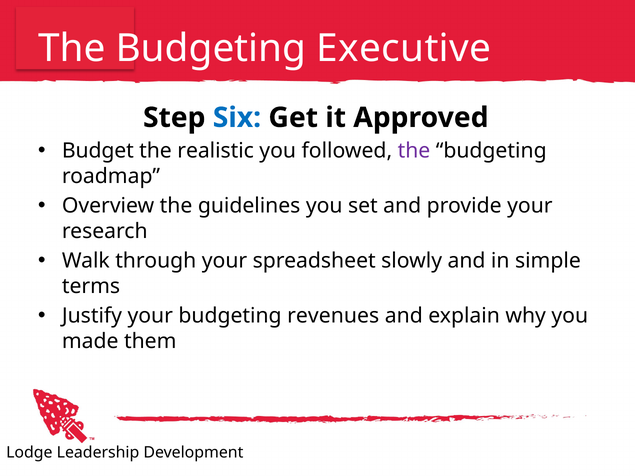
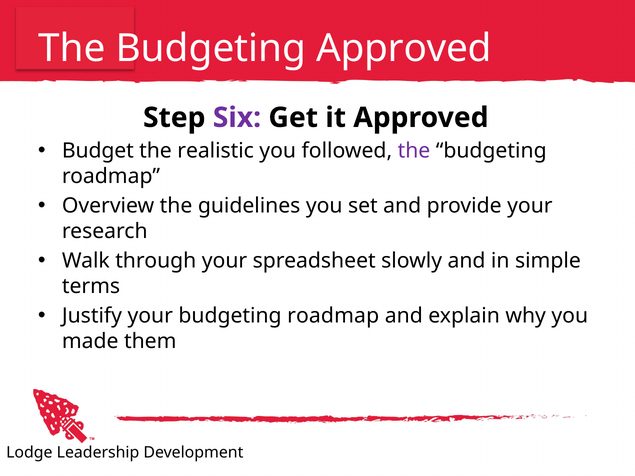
Budgeting Executive: Executive -> Approved (404, 48)
Six colour: blue -> purple (237, 118)
your budgeting revenues: revenues -> roadmap (333, 316)
